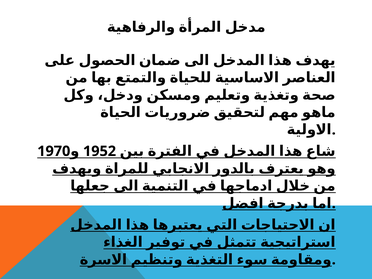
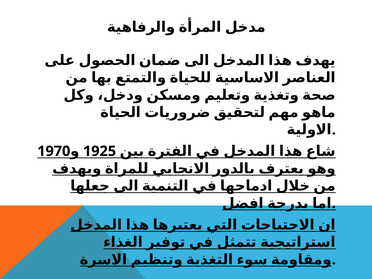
1952: 1952 -> 1925 (100, 151)
